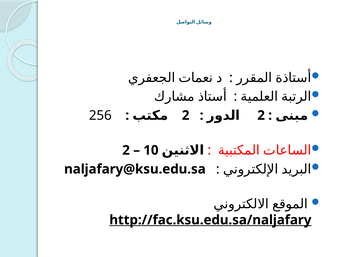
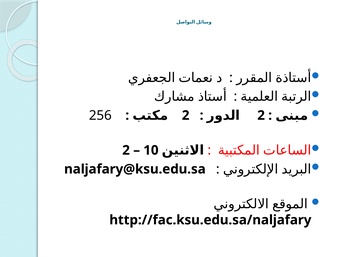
http://fac.ksu.edu.sa/naljafary underline: present -> none (210, 220)
